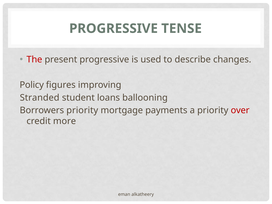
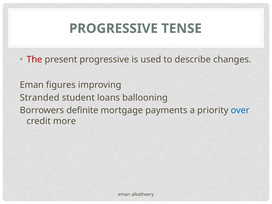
Policy: Policy -> Eman (32, 85)
Borrowers priority: priority -> definite (82, 110)
over colour: red -> blue (240, 110)
